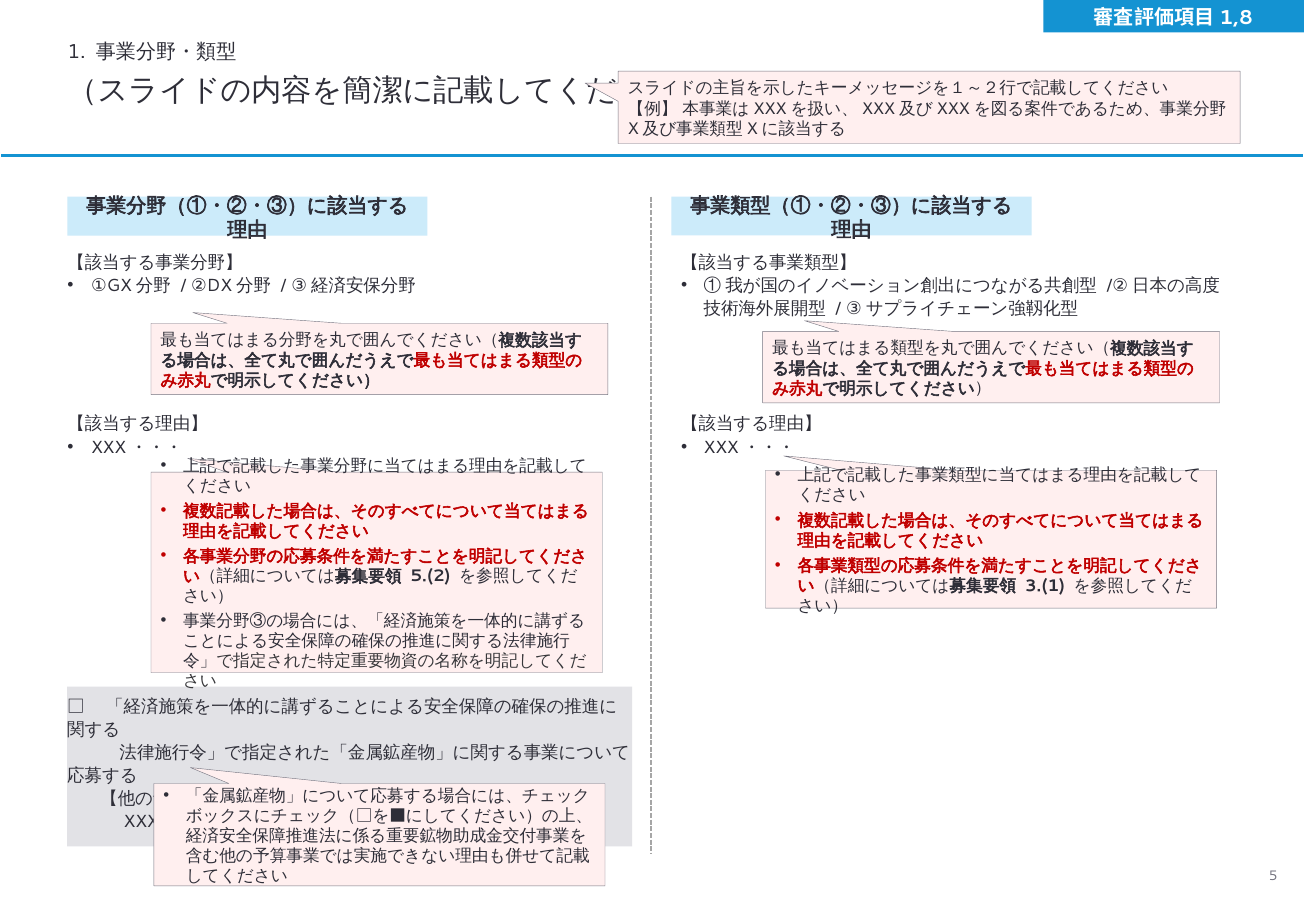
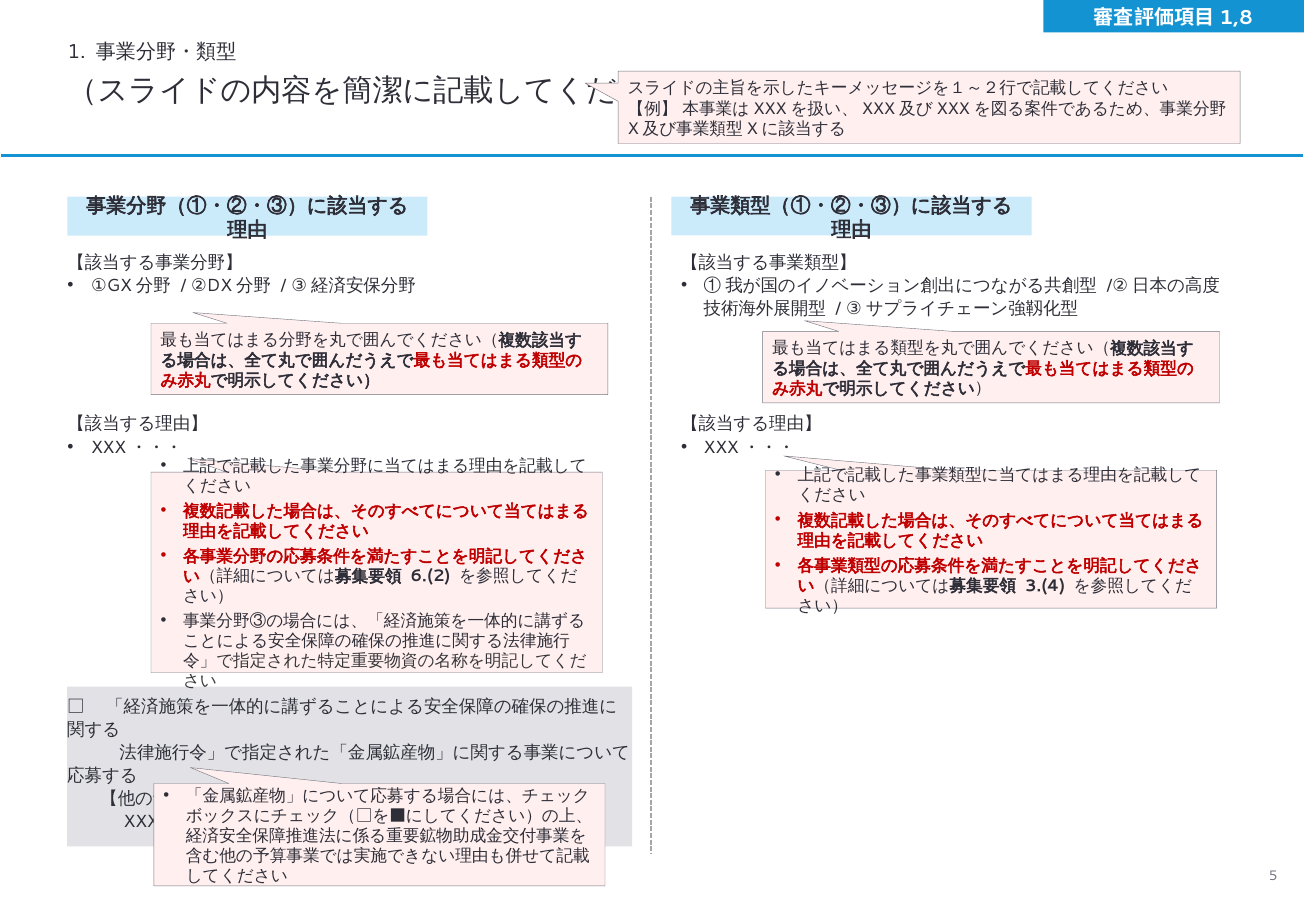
5.(2: 5.(2 -> 6.(2 (431, 577)
3.(1: 3.(1 -> 3.(4 (1045, 586)
